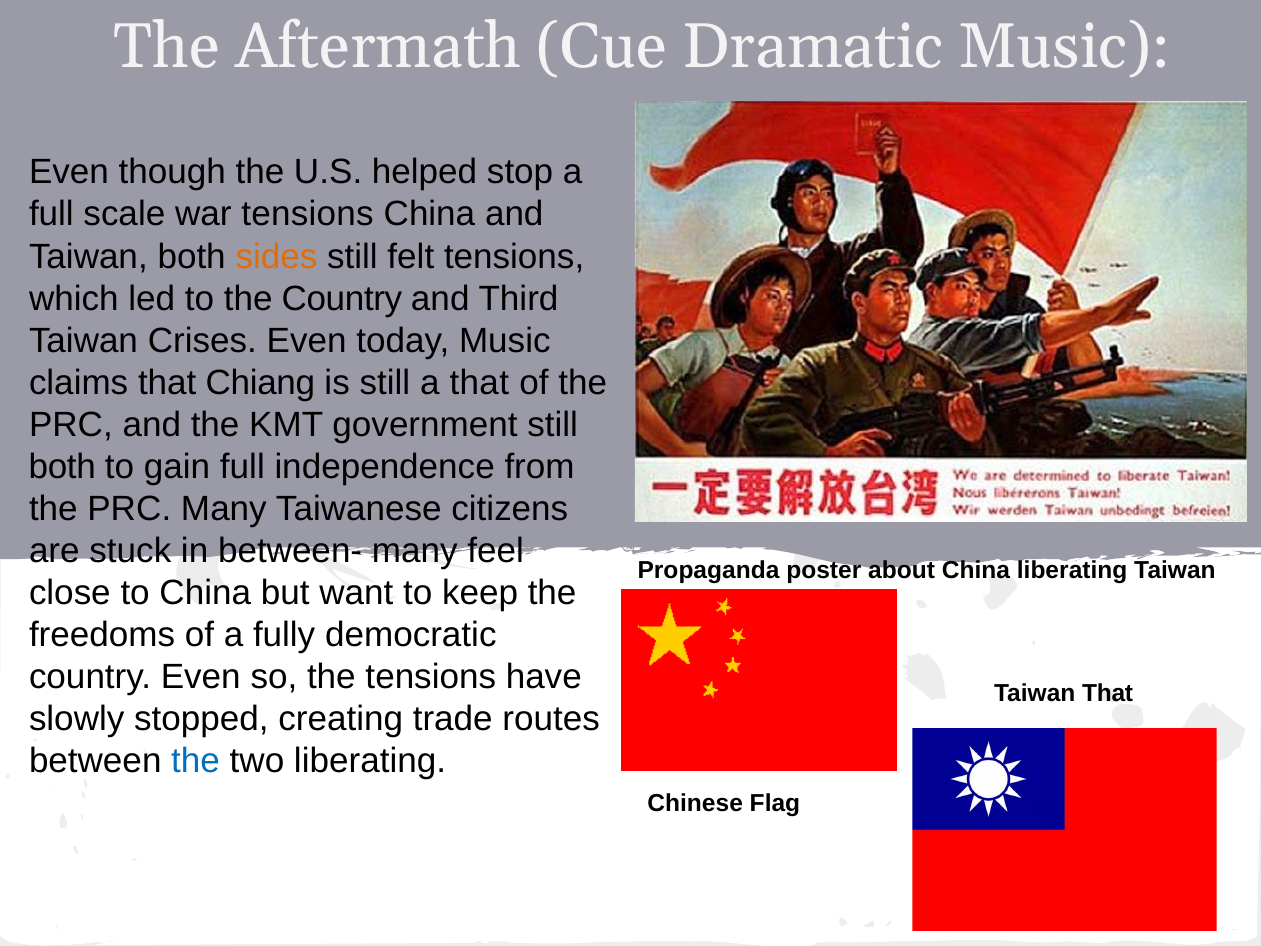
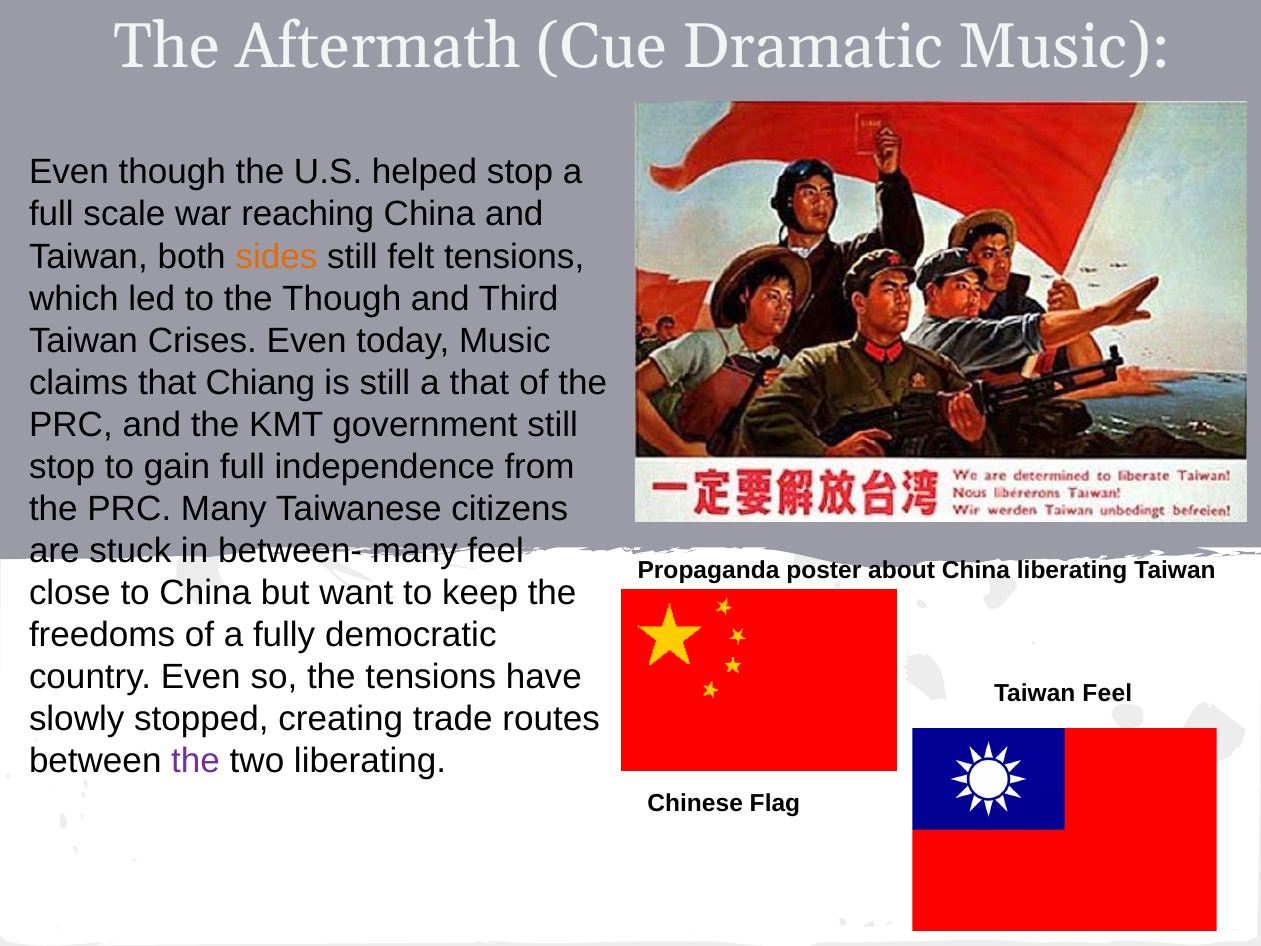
war tensions: tensions -> reaching (308, 214)
the Country: Country -> Though (342, 298)
both: both -> stop (62, 467)
Taiwan That: That -> Feel (1107, 693)
the colour: blue -> purple (196, 761)
